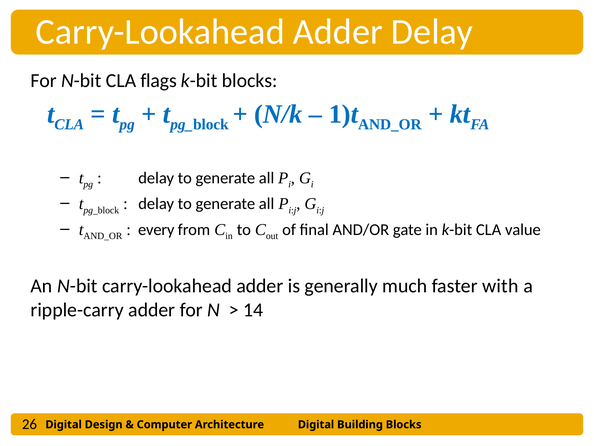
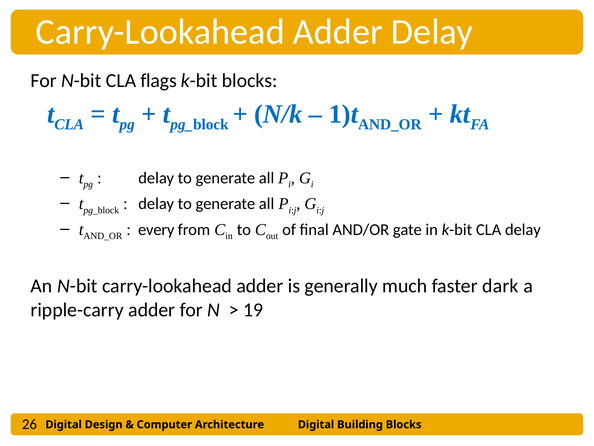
CLA value: value -> delay (523, 229)
with: with -> dark (500, 286)
14: 14 -> 19 (253, 310)
